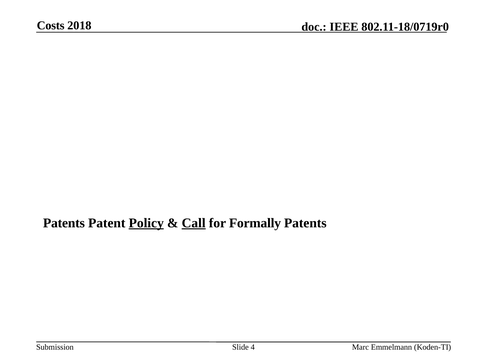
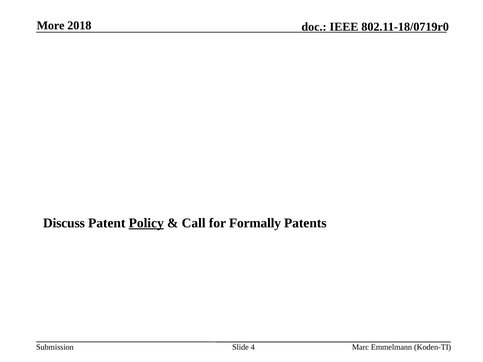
Costs: Costs -> More (51, 26)
Patents: Patents -> Discuss (64, 223)
Call underline: present -> none (194, 223)
